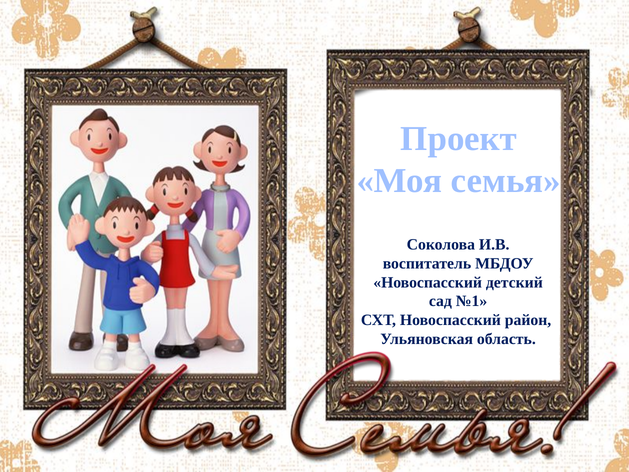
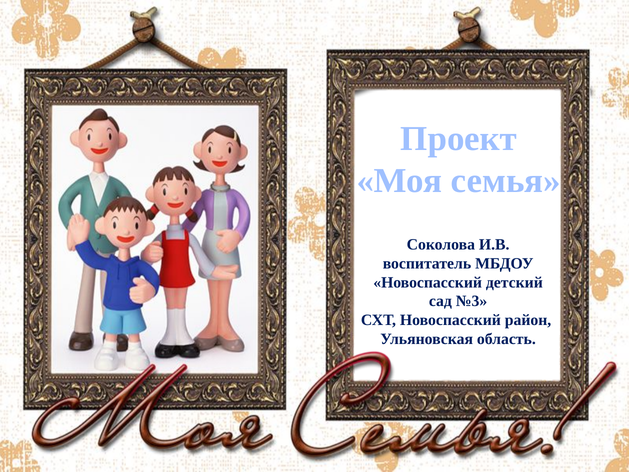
№1: №1 -> №3 (472, 301)
